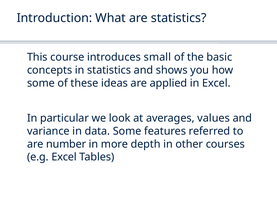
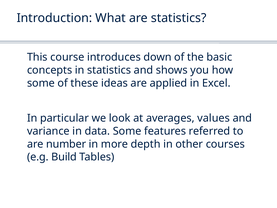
small: small -> down (158, 57)
e.g Excel: Excel -> Build (64, 157)
